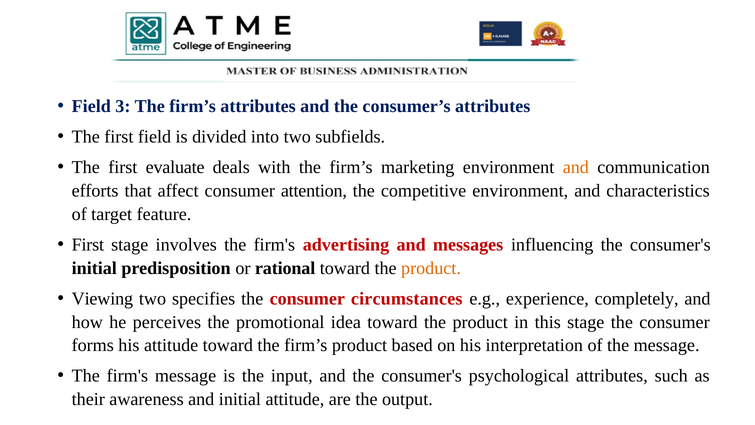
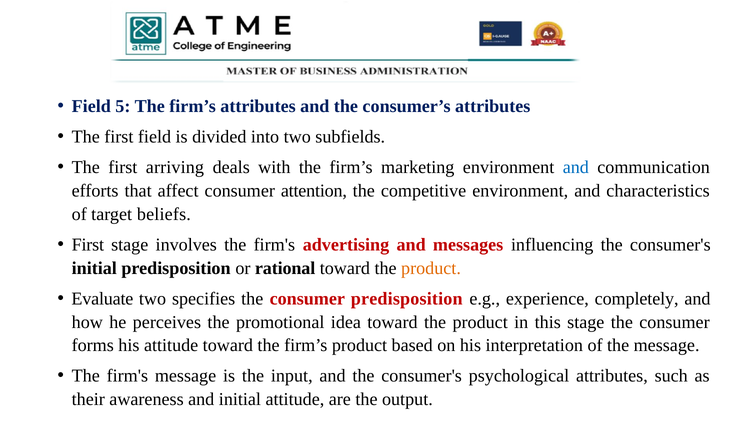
3: 3 -> 5 (123, 106)
evaluate: evaluate -> arriving (175, 167)
and colour: orange -> blue (576, 167)
feature: feature -> beliefs (164, 214)
Viewing: Viewing -> Evaluate (102, 298)
consumer circumstances: circumstances -> predisposition (407, 298)
